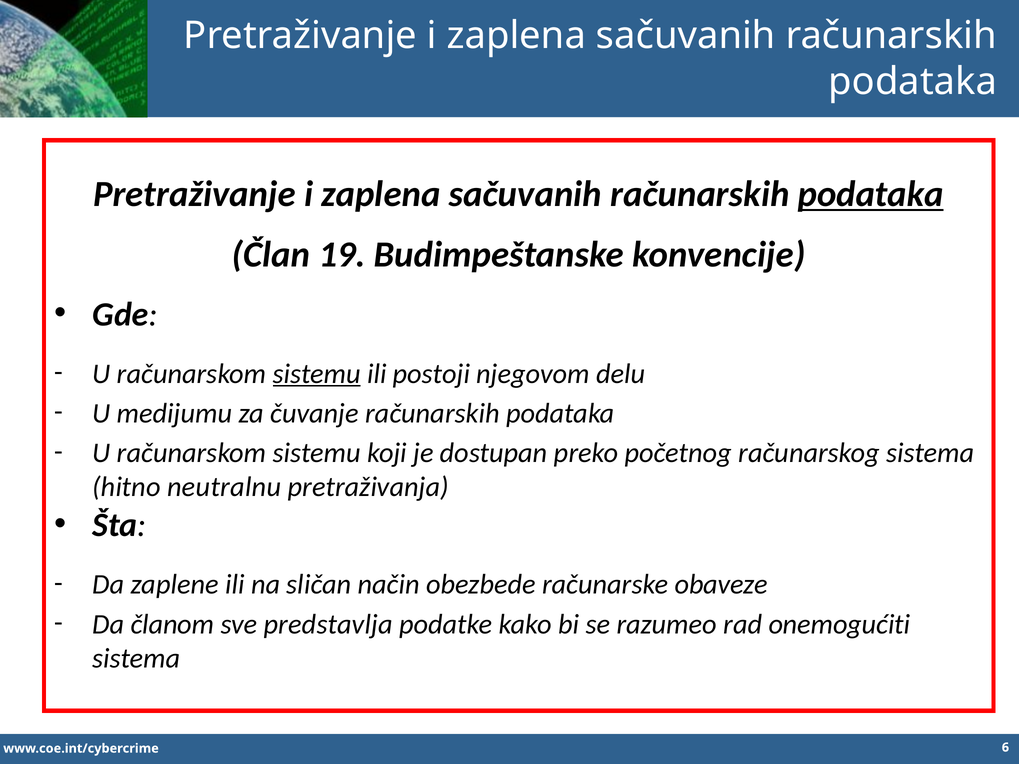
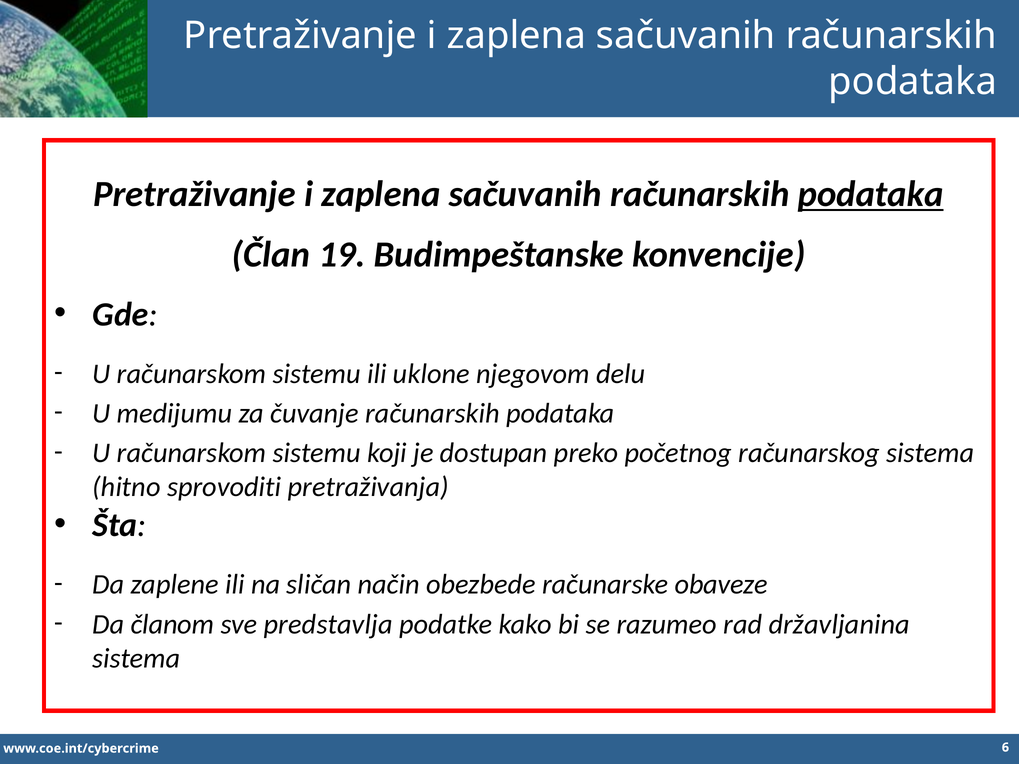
sistemu underline: present -> none (317, 374)
postoji: postoji -> uklone (431, 374)
neutralnu: neutralnu -> sprovoditi (224, 487)
onemogućiti: onemogućiti -> državljanina (839, 624)
